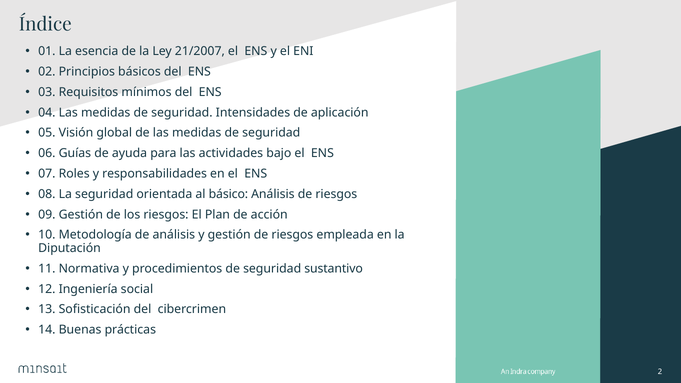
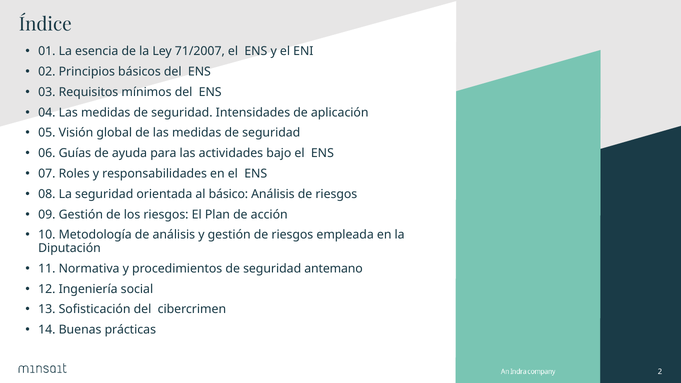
21/2007: 21/2007 -> 71/2007 (200, 51)
sustantivo: sustantivo -> antemano (334, 269)
